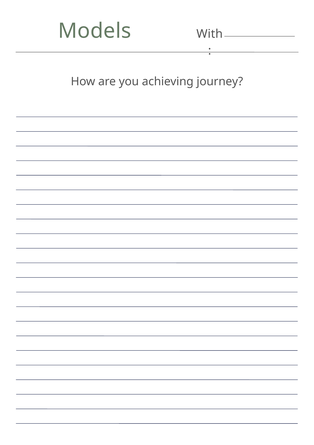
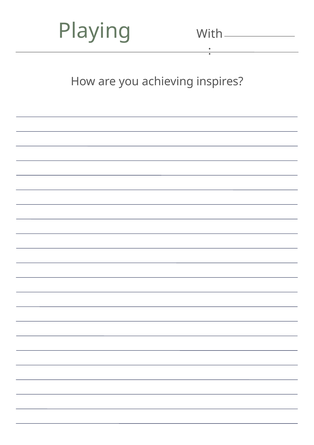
Models: Models -> Playing (95, 31)
journey: journey -> inspires (220, 81)
